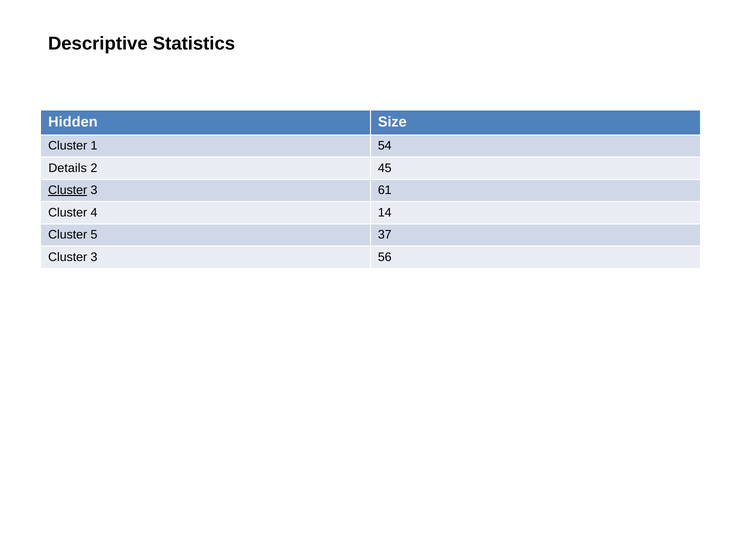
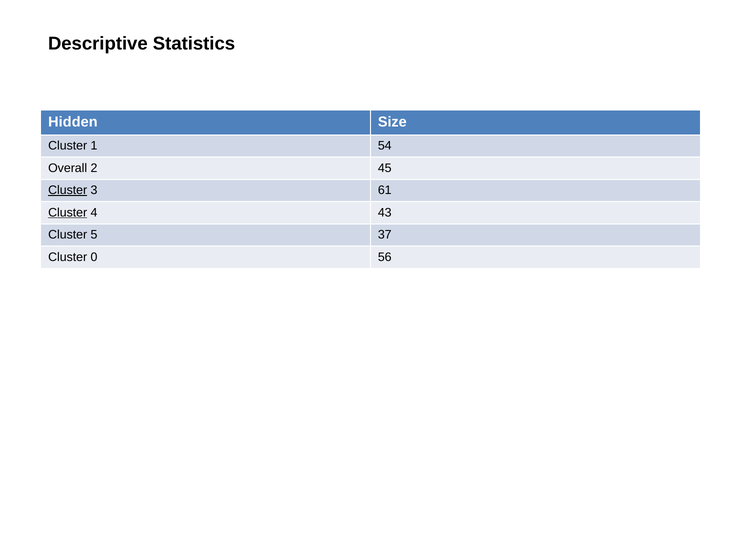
Details: Details -> Overall (68, 168)
Cluster underline: none -> present (68, 212)
14: 14 -> 43 (385, 212)
3: 3 -> 0 (94, 257)
